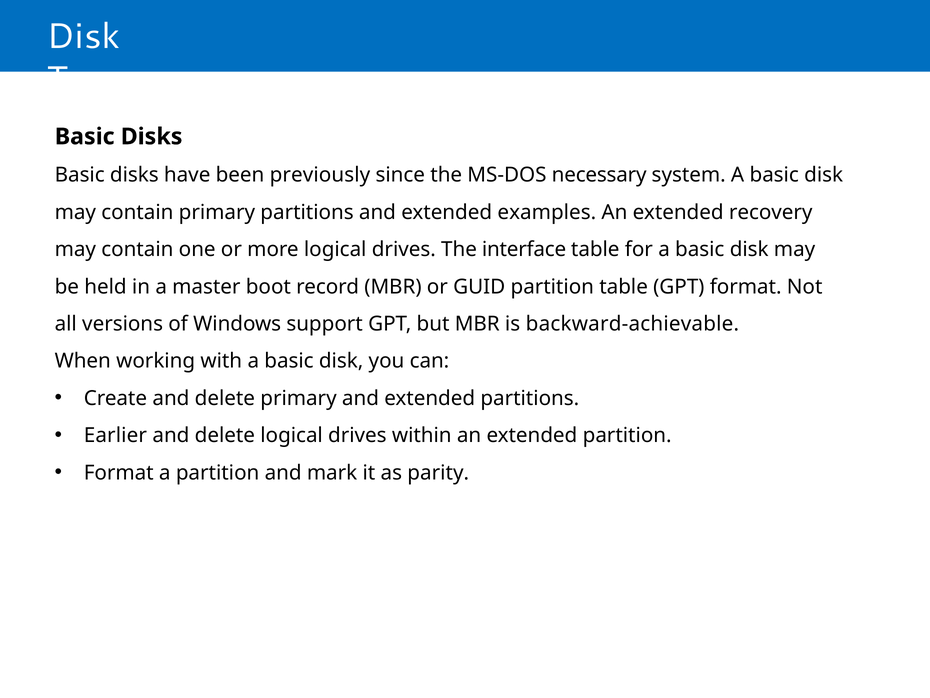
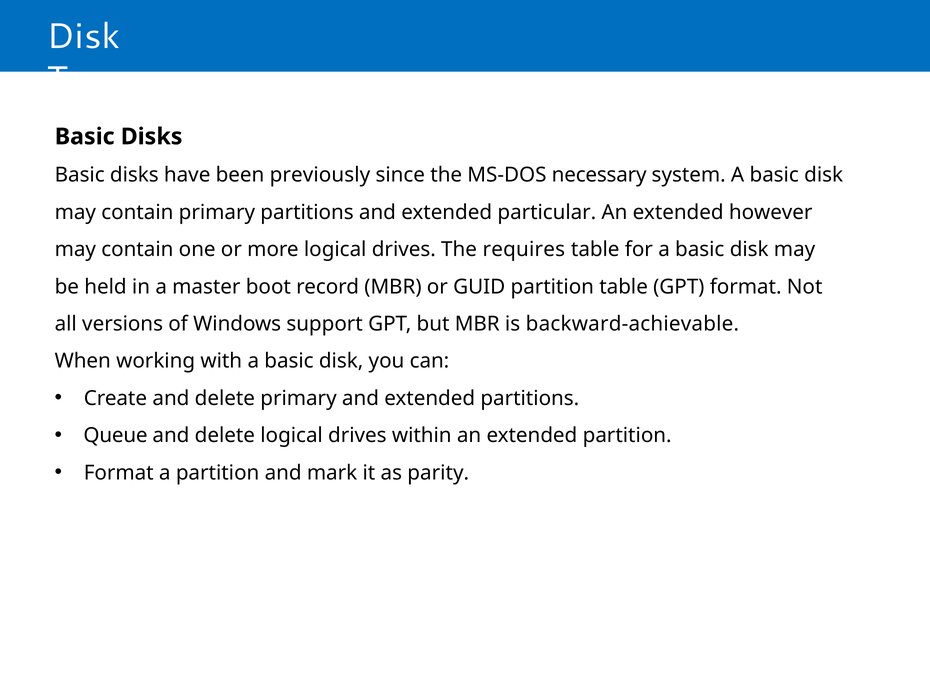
examples: examples -> particular (547, 212)
recovery: recovery -> however (771, 212)
interface: interface -> requires (524, 249)
Earlier: Earlier -> Queue (116, 435)
